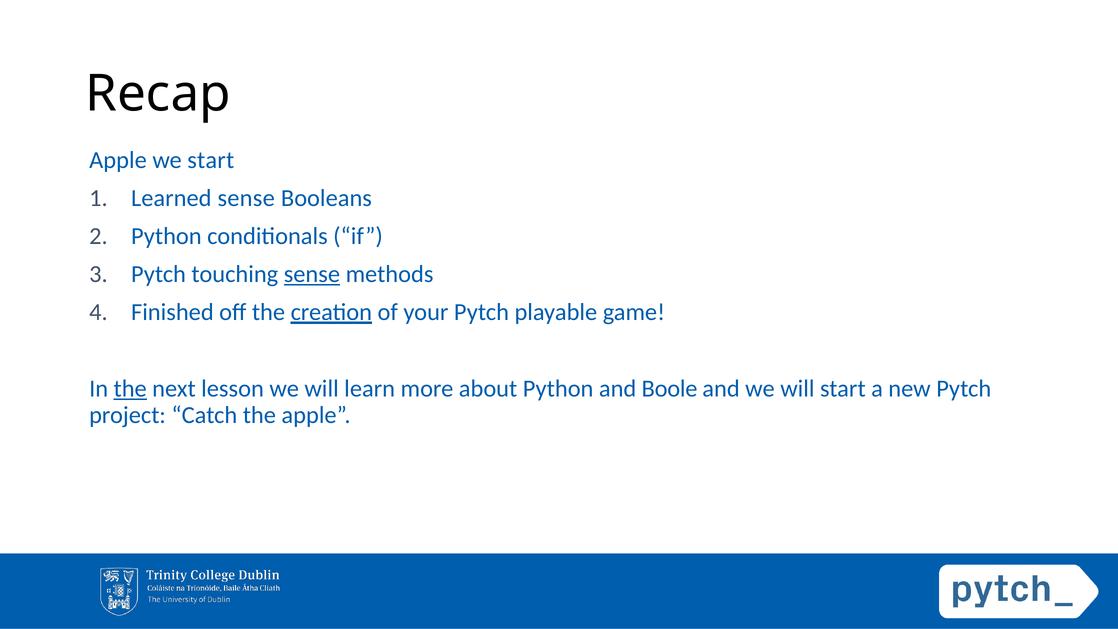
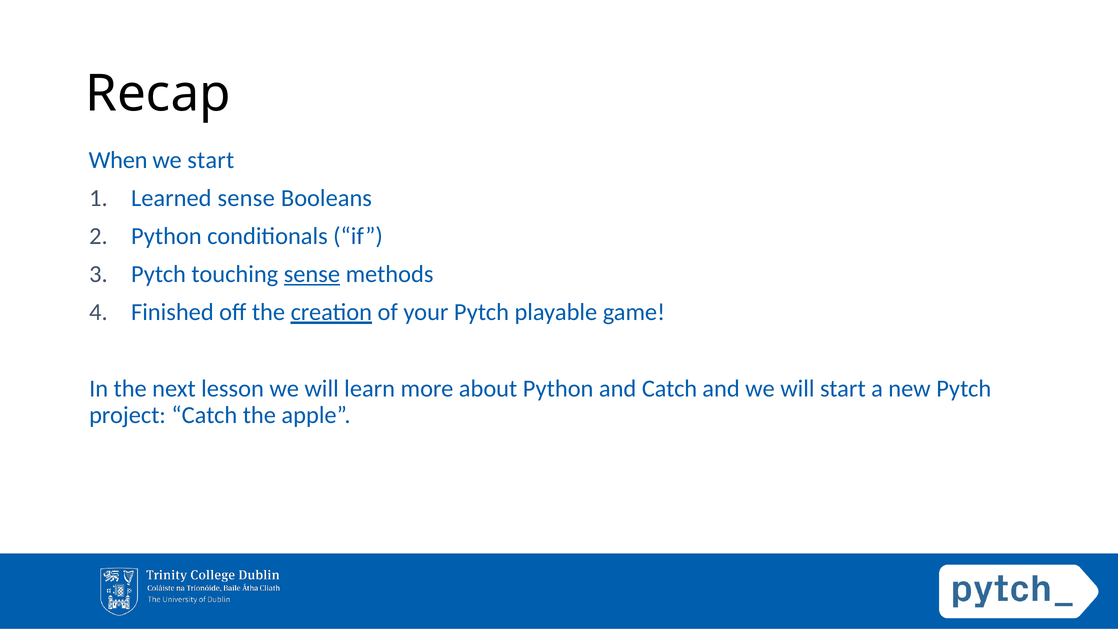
Apple: Apple -> When (118, 160)
the underline: present -> none (130, 389)
and Boole: Boole -> Catch (670, 389)
